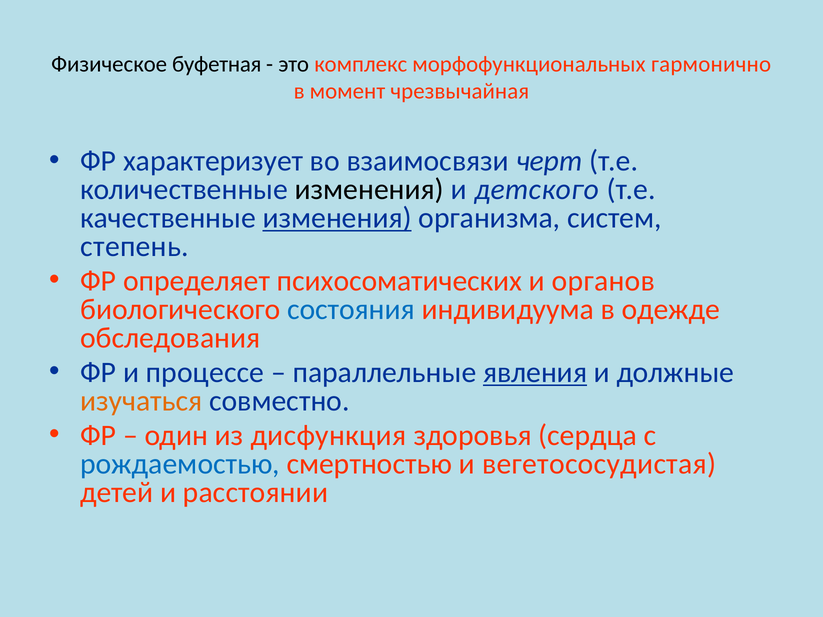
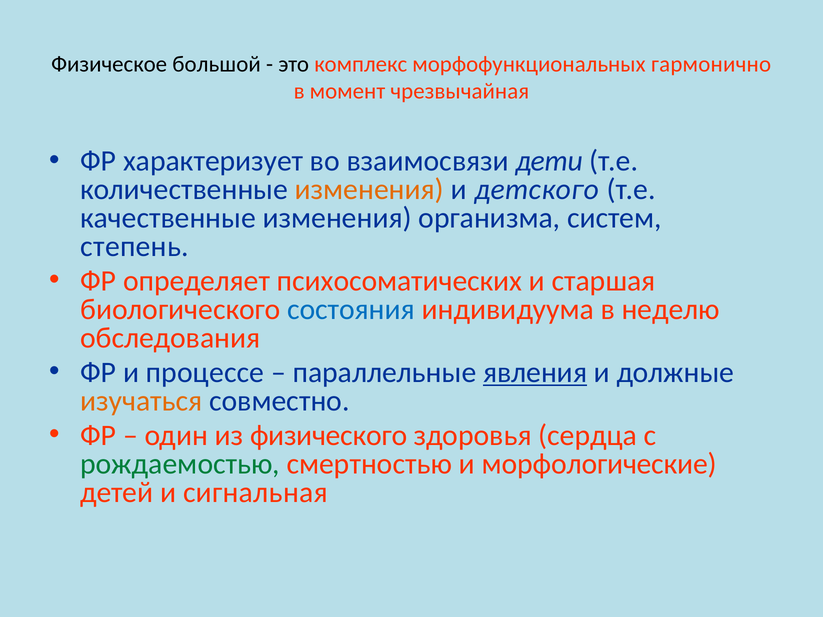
буфетная: буфетная -> большой (217, 64)
черт: черт -> дети (549, 161)
изменения colour: black -> orange (369, 190)
изменения underline: present -> none (337, 218)
органов: органов -> старшая (604, 281)
одежде: одежде -> неделю (671, 310)
дисфункция: дисфункция -> физического (329, 436)
рождаемостью colour: blue -> green (180, 464)
вегетососудистая: вегетососудистая -> морфологические (599, 464)
расстоянии: расстоянии -> сигнальная (255, 493)
